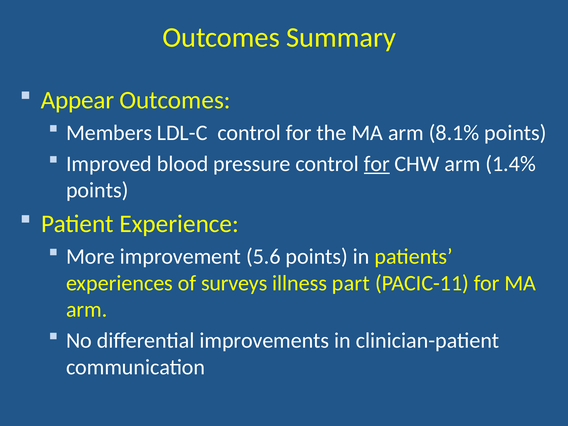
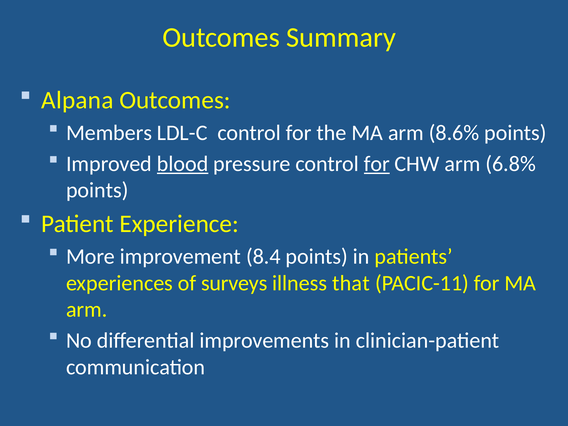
Appear: Appear -> Alpana (77, 100)
8.1%: 8.1% -> 8.6% (454, 133)
blood underline: none -> present (183, 164)
1.4%: 1.4% -> 6.8% (511, 164)
5.6: 5.6 -> 8.4 (263, 257)
part: part -> that (351, 283)
